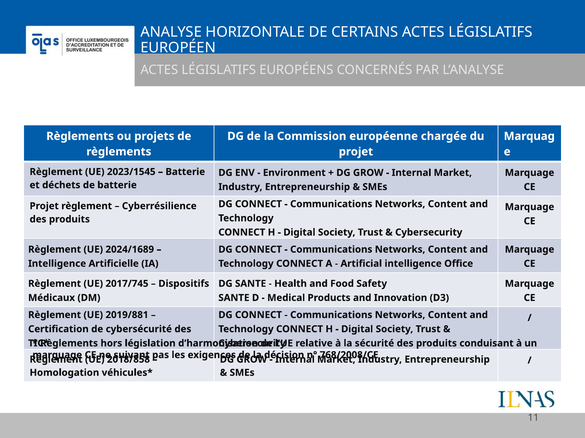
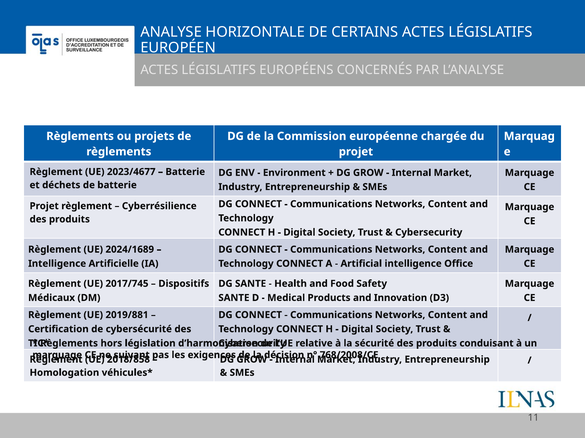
2023/1545: 2023/1545 -> 2023/4677 (131, 172)
